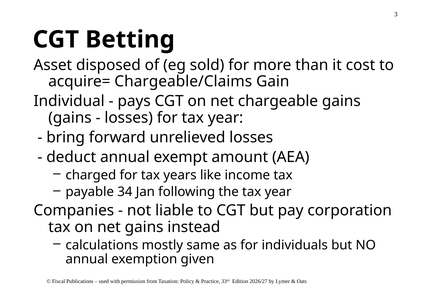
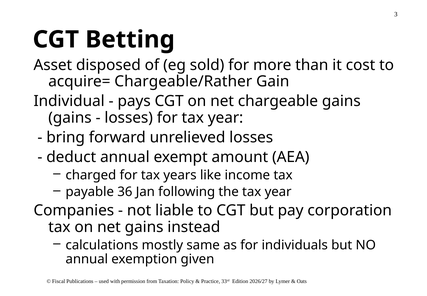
Chargeable/Claims: Chargeable/Claims -> Chargeable/Rather (183, 81)
34: 34 -> 36 (125, 192)
